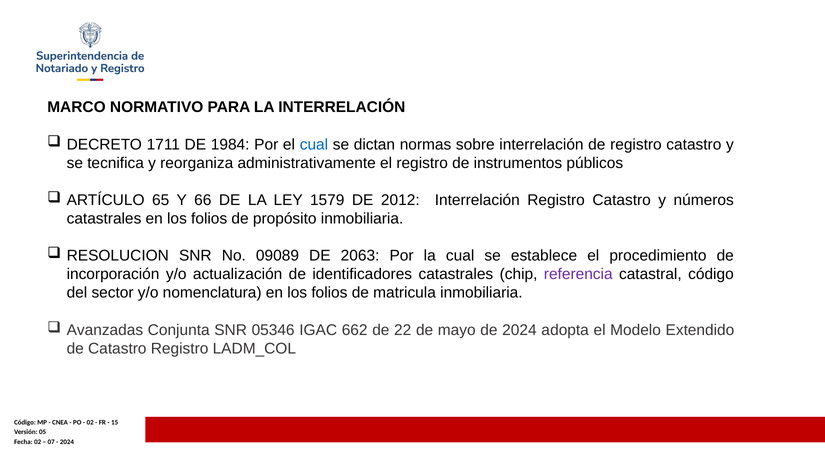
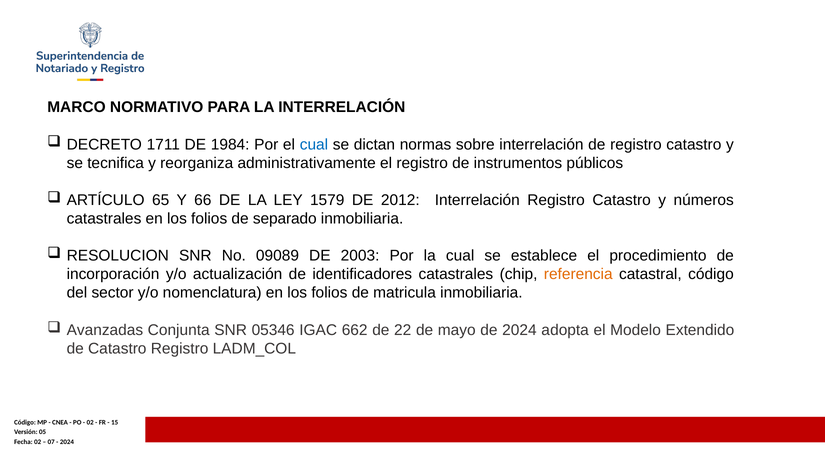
propósito: propósito -> separado (285, 219)
2063: 2063 -> 2003 (360, 256)
referencia colour: purple -> orange (578, 274)
